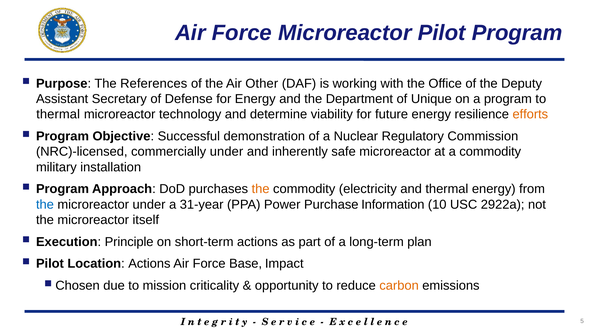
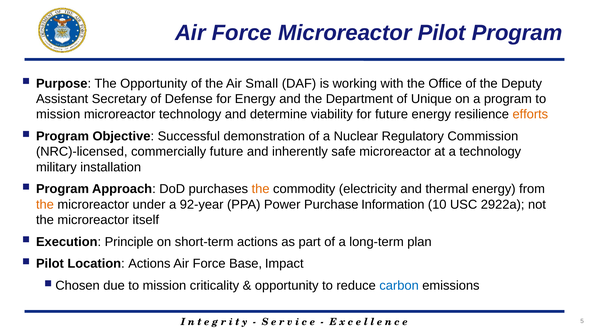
The References: References -> Opportunity (154, 84)
Other: Other -> Small (262, 84)
thermal: thermal -> mission (58, 114)
commercially under: under -> future (226, 152)
a commodity: commodity -> technology (490, 152)
the colour: blue -> orange (45, 205)
31-year: 31-year -> 92-year (202, 205)
carbon colour: orange -> blue (399, 286)
